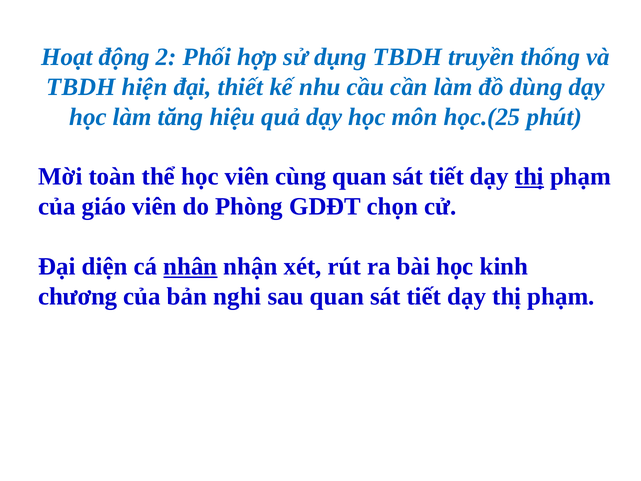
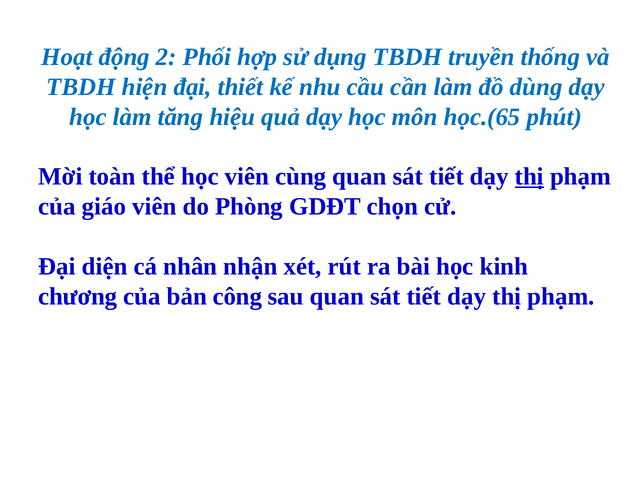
học.(25: học.(25 -> học.(65 (482, 117)
nhân underline: present -> none (190, 266)
nghi: nghi -> công (237, 296)
